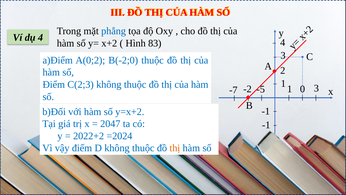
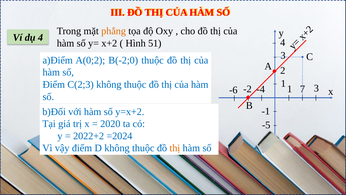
phẳng colour: blue -> orange (114, 31)
83: 83 -> 51 (155, 43)
-5: -5 -> -4 (261, 89)
-7: -7 -> -6 (233, 90)
0: 0 -> 7 (302, 89)
2047: 2047 -> 2020 (110, 124)
-1: -1 -> -5 (266, 125)
